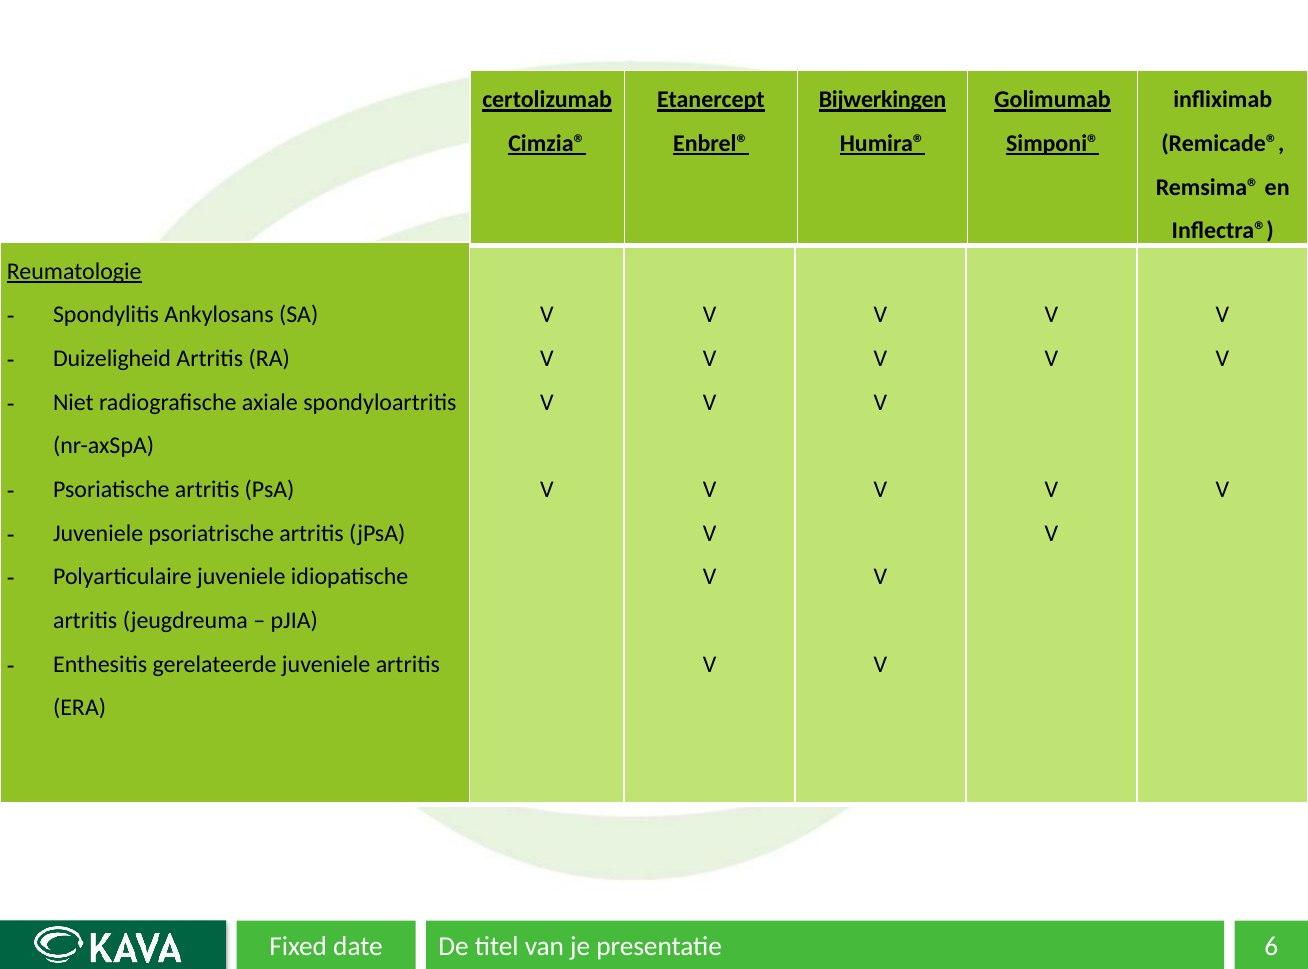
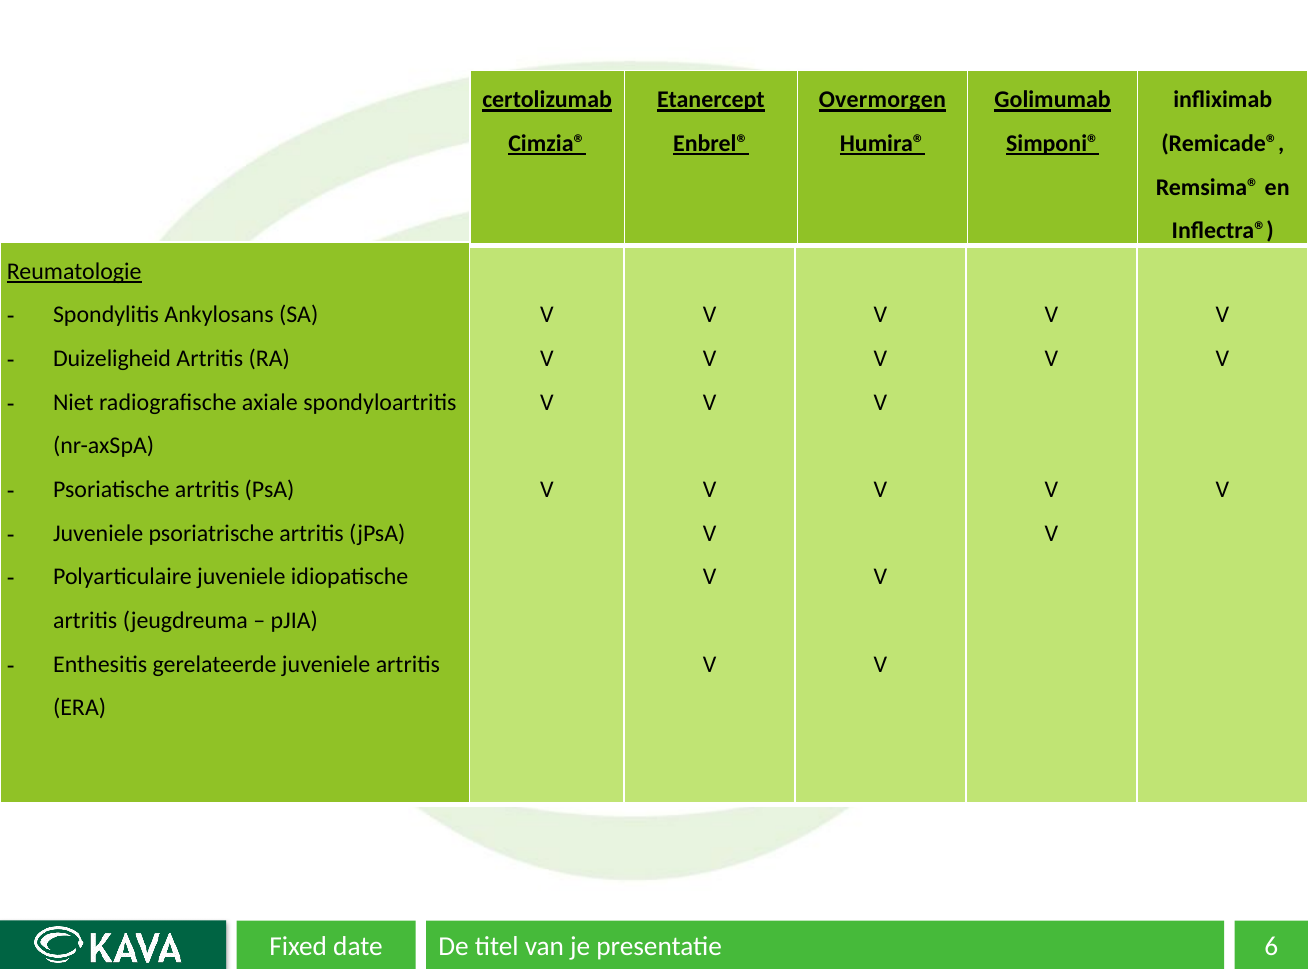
Bijwerkingen: Bijwerkingen -> Overmorgen (882, 100)
